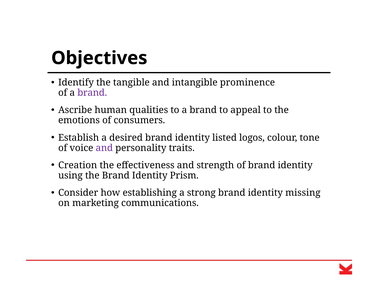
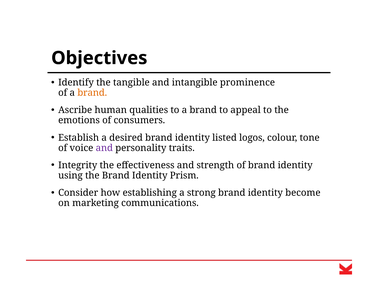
brand colour: purple -> orange (92, 93)
Creation: Creation -> Integrity (78, 165)
missing: missing -> become (303, 192)
